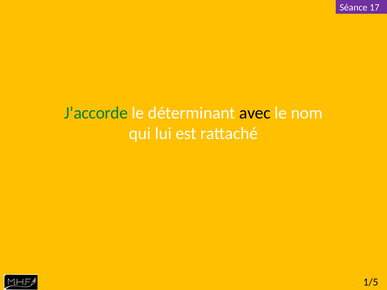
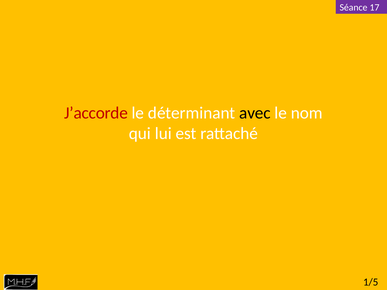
J’accorde colour: green -> red (96, 113)
